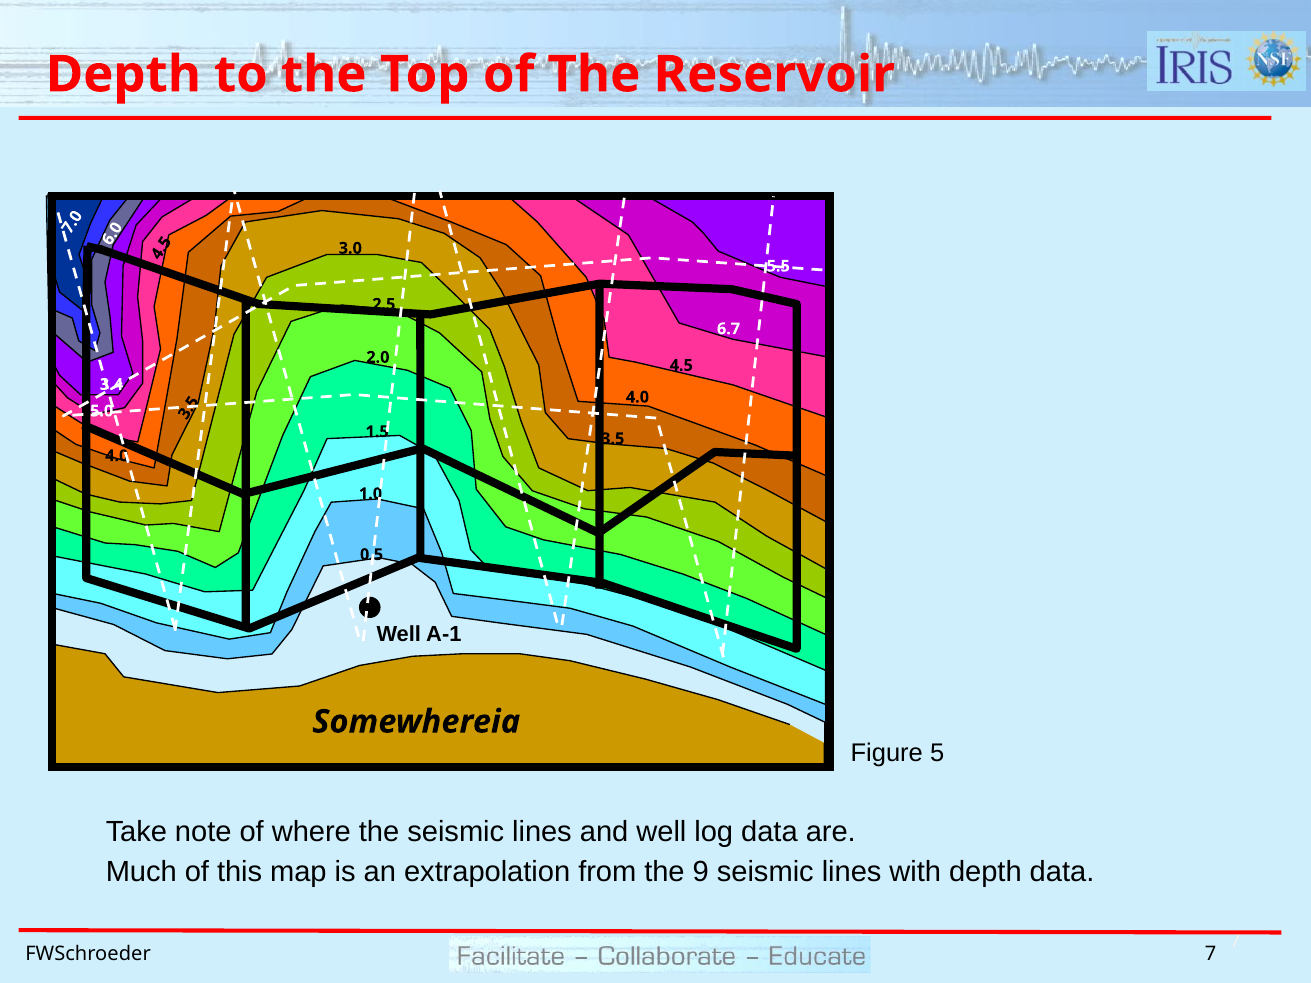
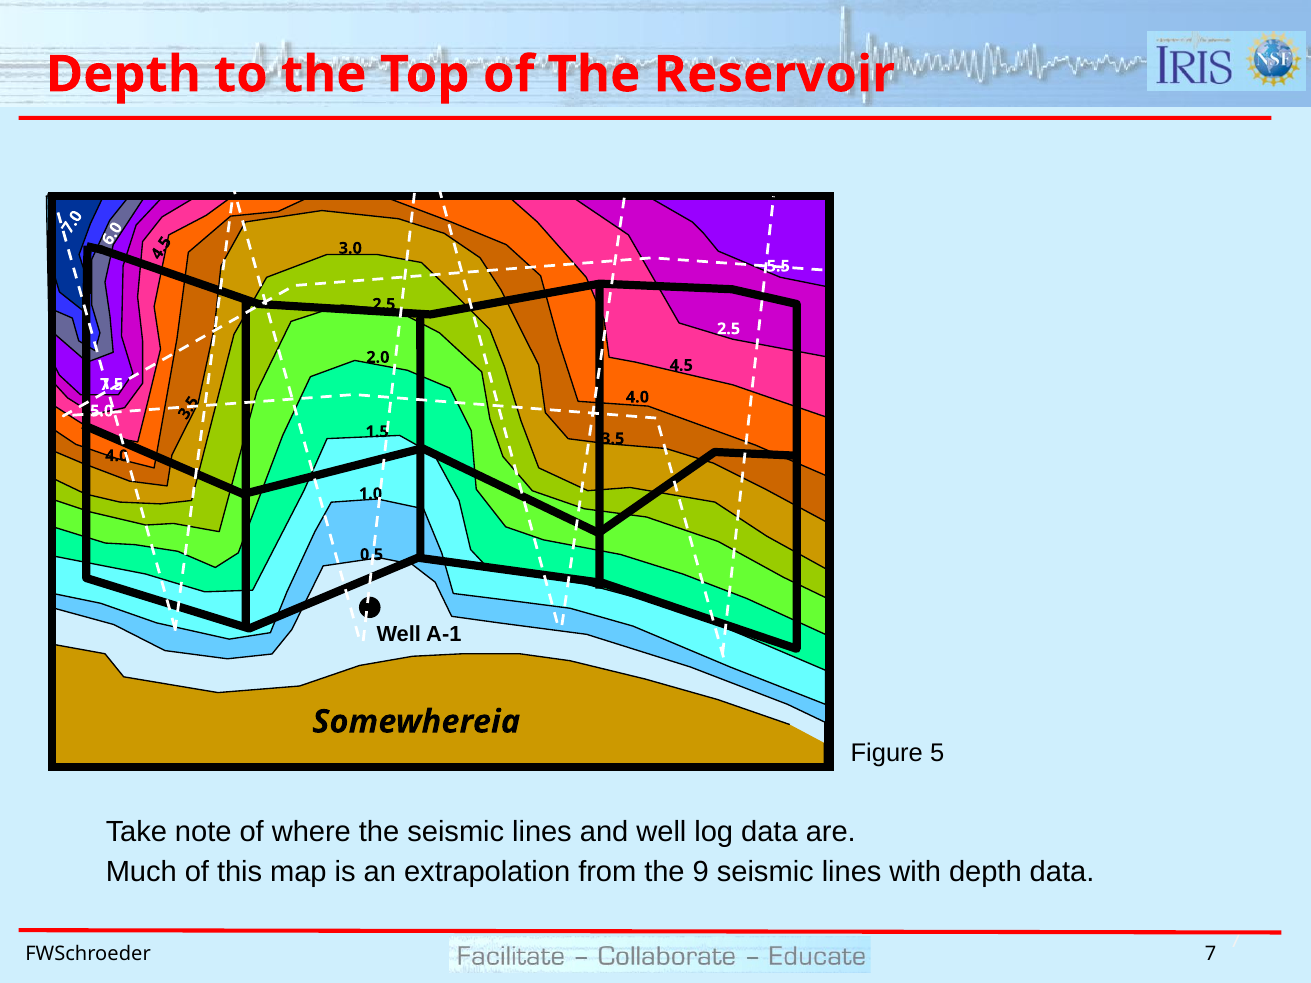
6.7: 6.7 -> 2.5 (729, 329)
3.4: 3.4 -> 7.5 (112, 385)
